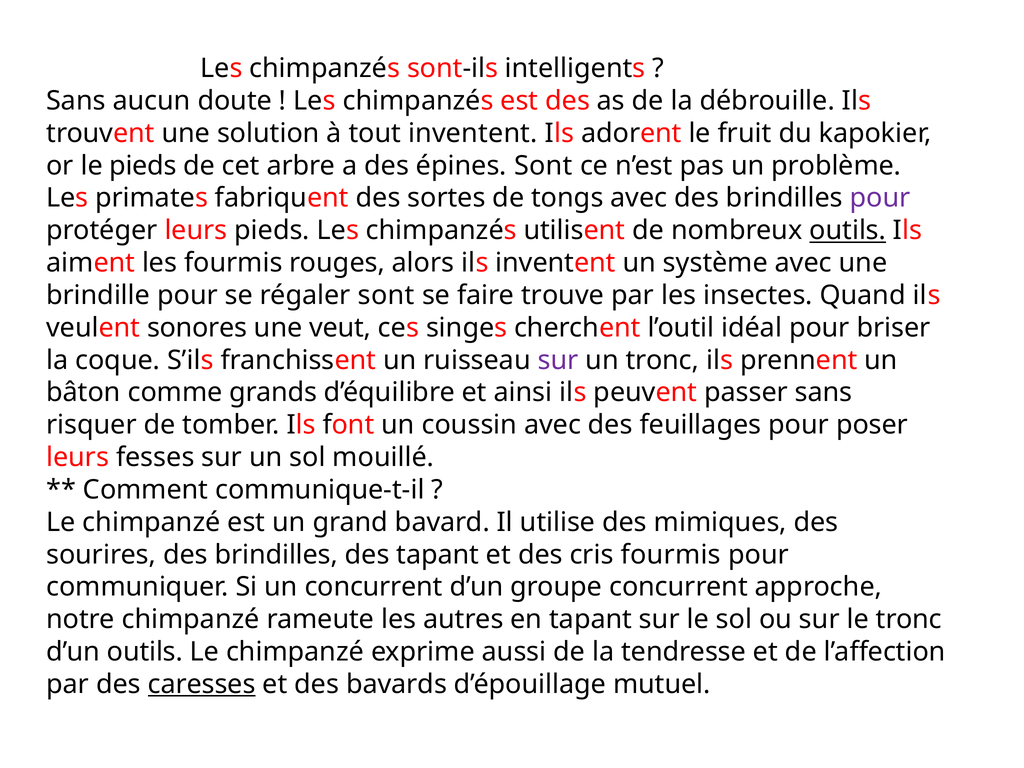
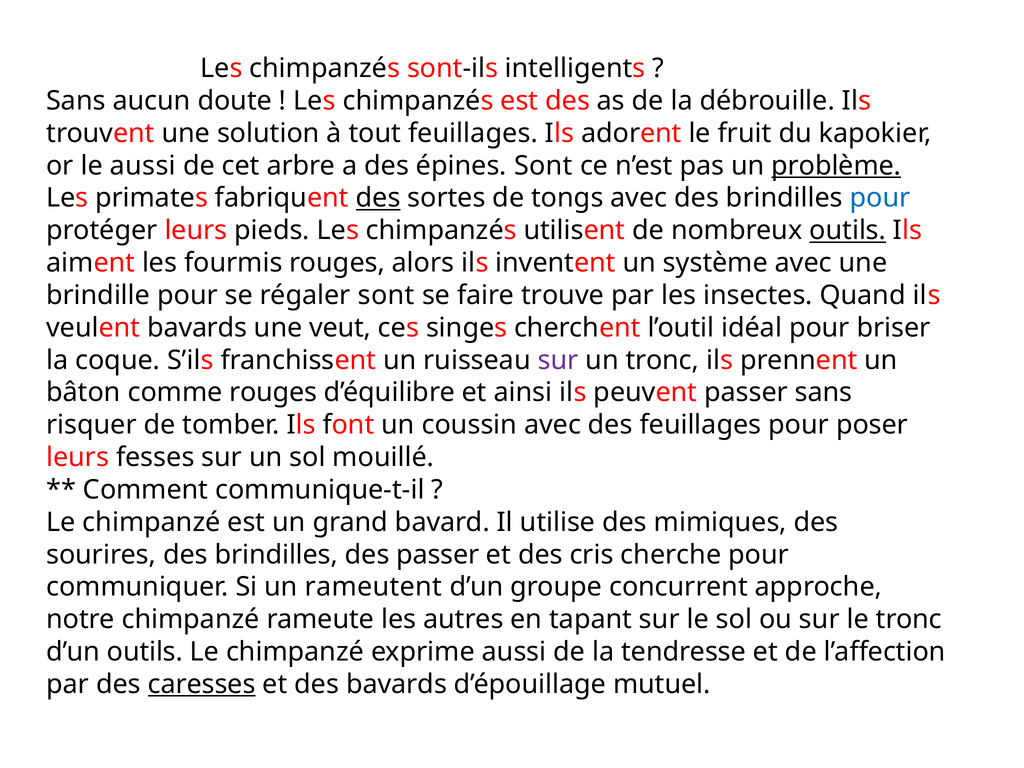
tout inventent: inventent -> feuillages (473, 133)
le pieds: pieds -> aussi (143, 166)
problème underline: none -> present (836, 166)
des underline: none -> present (378, 198)
pour colour: purple -> blue (880, 198)
veulent sonores: sonores -> bavards (197, 328)
comme grands: grands -> rouges (273, 393)
des tapant: tapant -> passer (438, 555)
cris fourmis: fourmis -> cherche (671, 555)
un concurrent: concurrent -> rameutent (373, 587)
